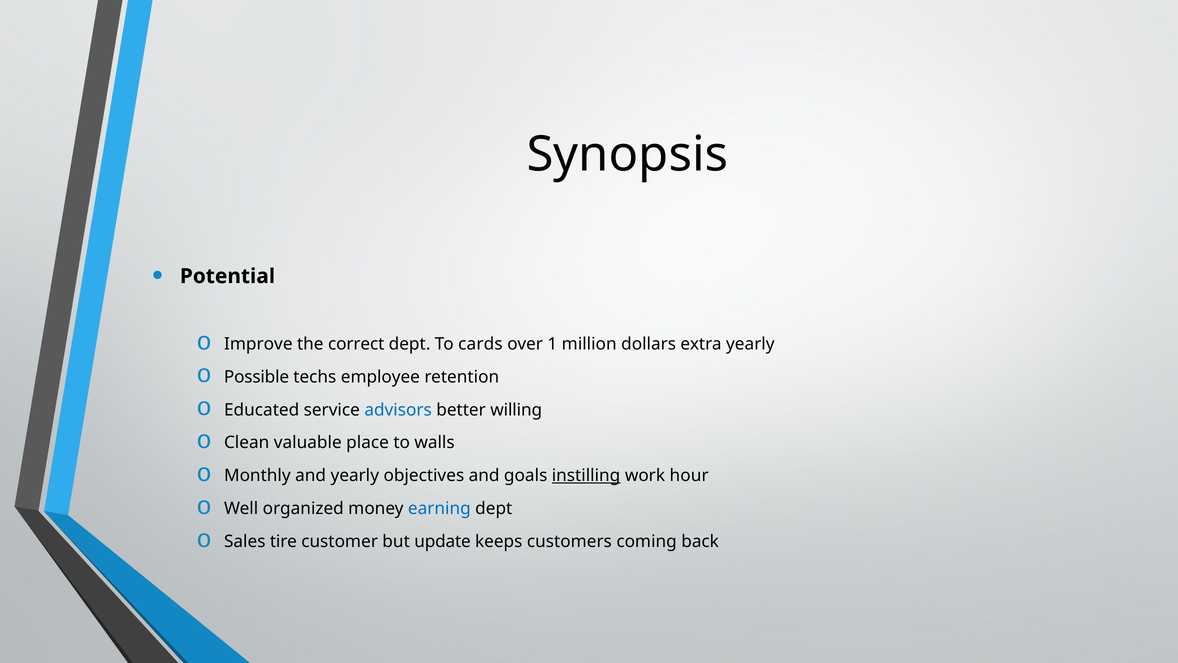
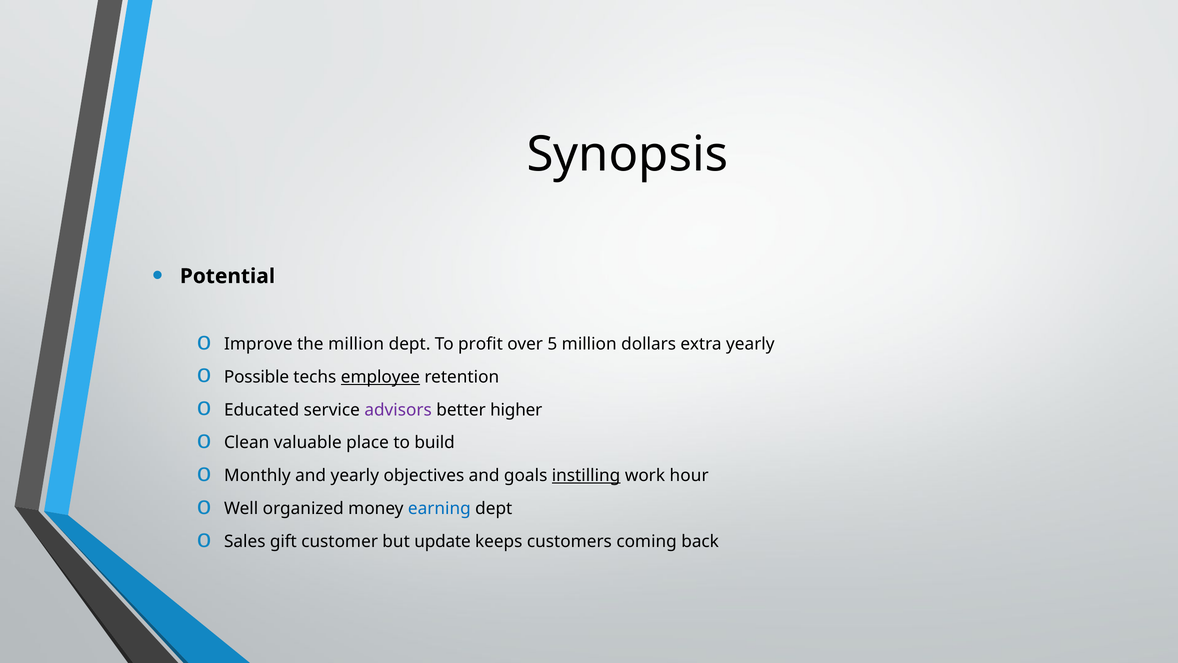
the correct: correct -> million (356, 344)
cards: cards -> profit (480, 344)
1: 1 -> 5 (552, 344)
employee underline: none -> present (380, 377)
advisors colour: blue -> purple (398, 410)
willing: willing -> higher (516, 410)
walls: walls -> build (435, 443)
tire: tire -> gift (283, 541)
